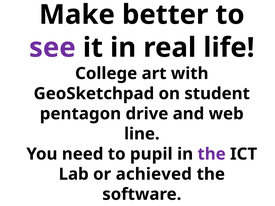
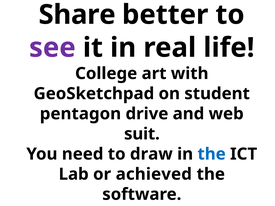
Make: Make -> Share (77, 15)
line: line -> suit (142, 134)
pupil: pupil -> draw (151, 154)
the colour: purple -> blue (212, 154)
